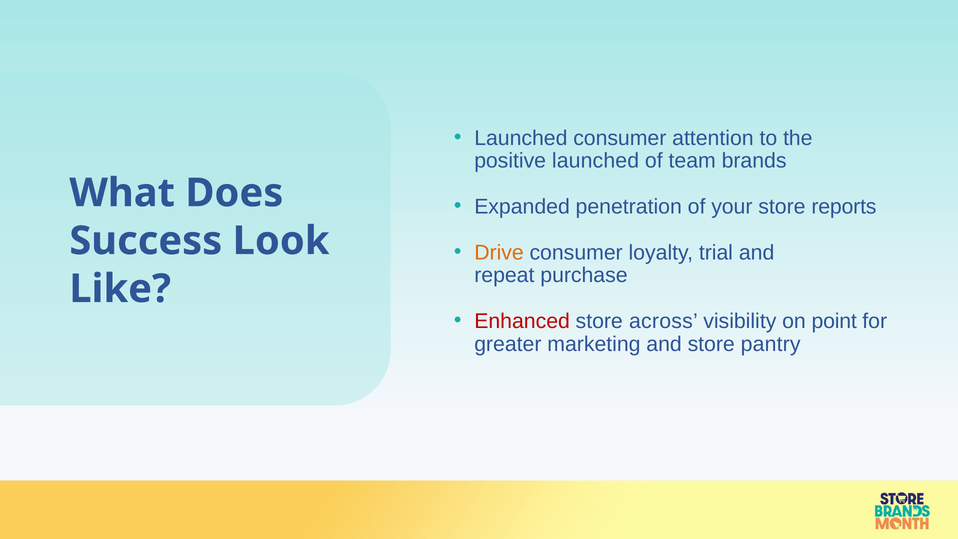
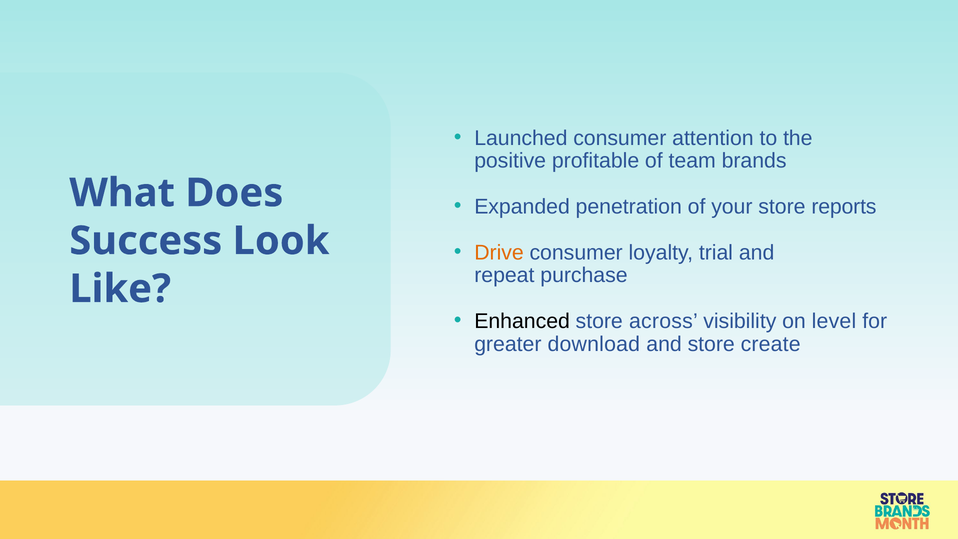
positive launched: launched -> profitable (596, 161)
Enhanced colour: red -> black (522, 321)
point: point -> level (834, 321)
marketing: marketing -> download (594, 344)
pantry: pantry -> create (771, 344)
